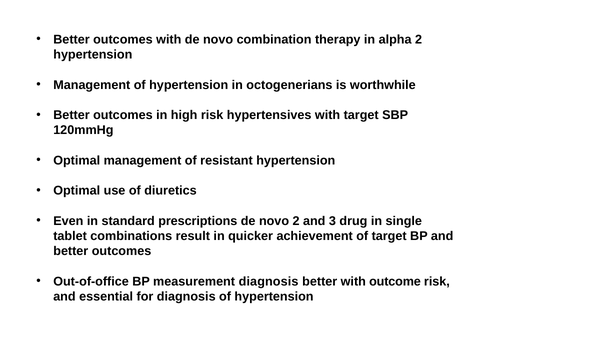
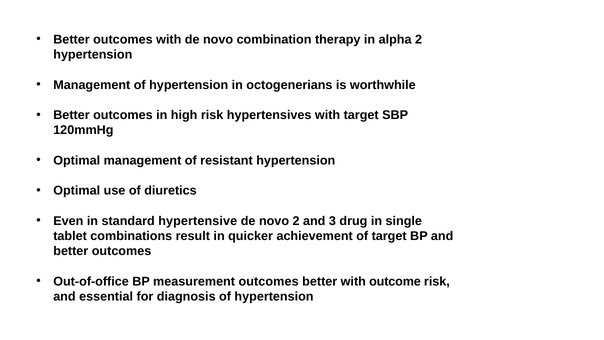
prescriptions: prescriptions -> hypertensive (198, 221)
measurement diagnosis: diagnosis -> outcomes (269, 281)
